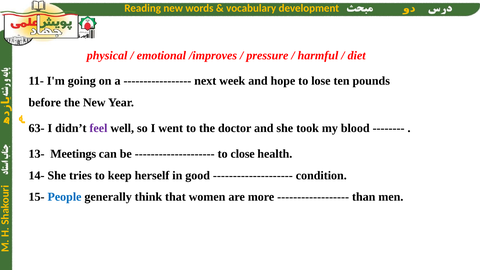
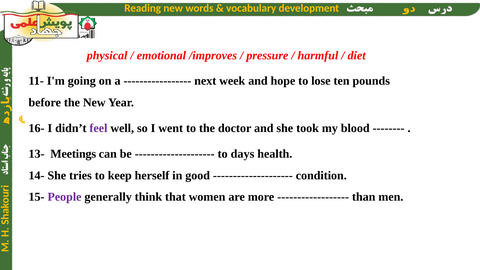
63-: 63- -> 16- (37, 128)
close: close -> days (243, 154)
People colour: blue -> purple (64, 197)
